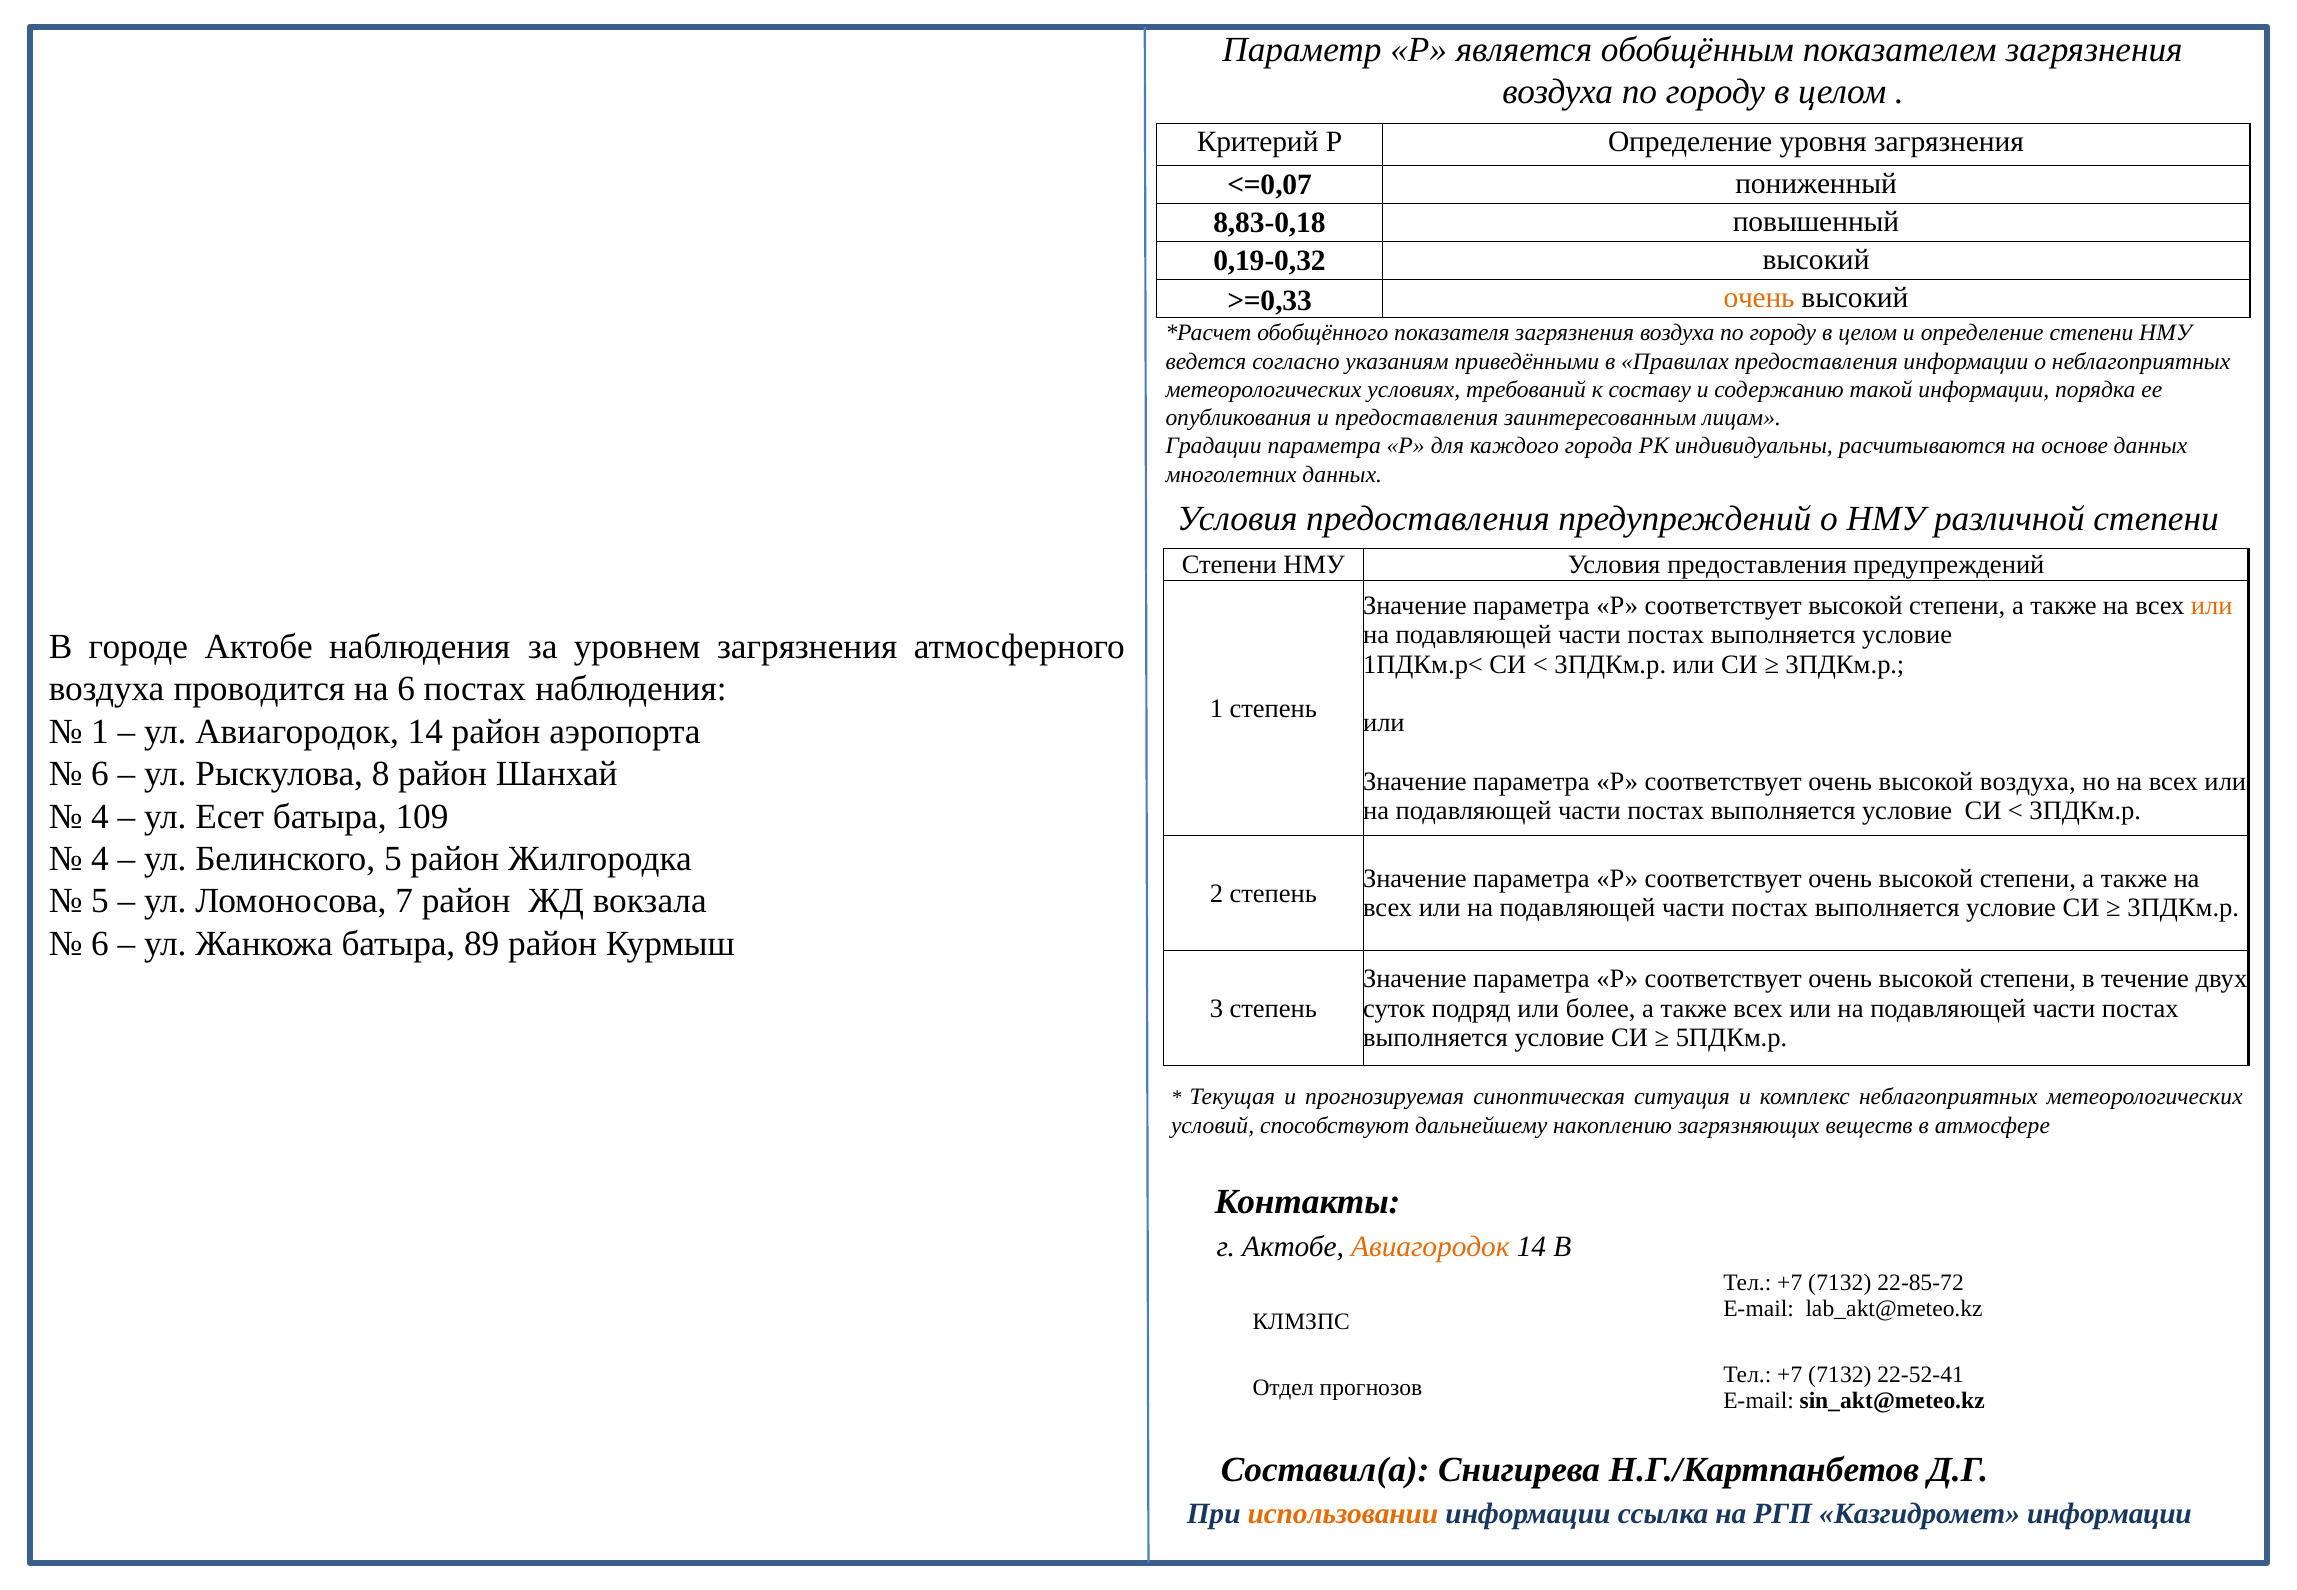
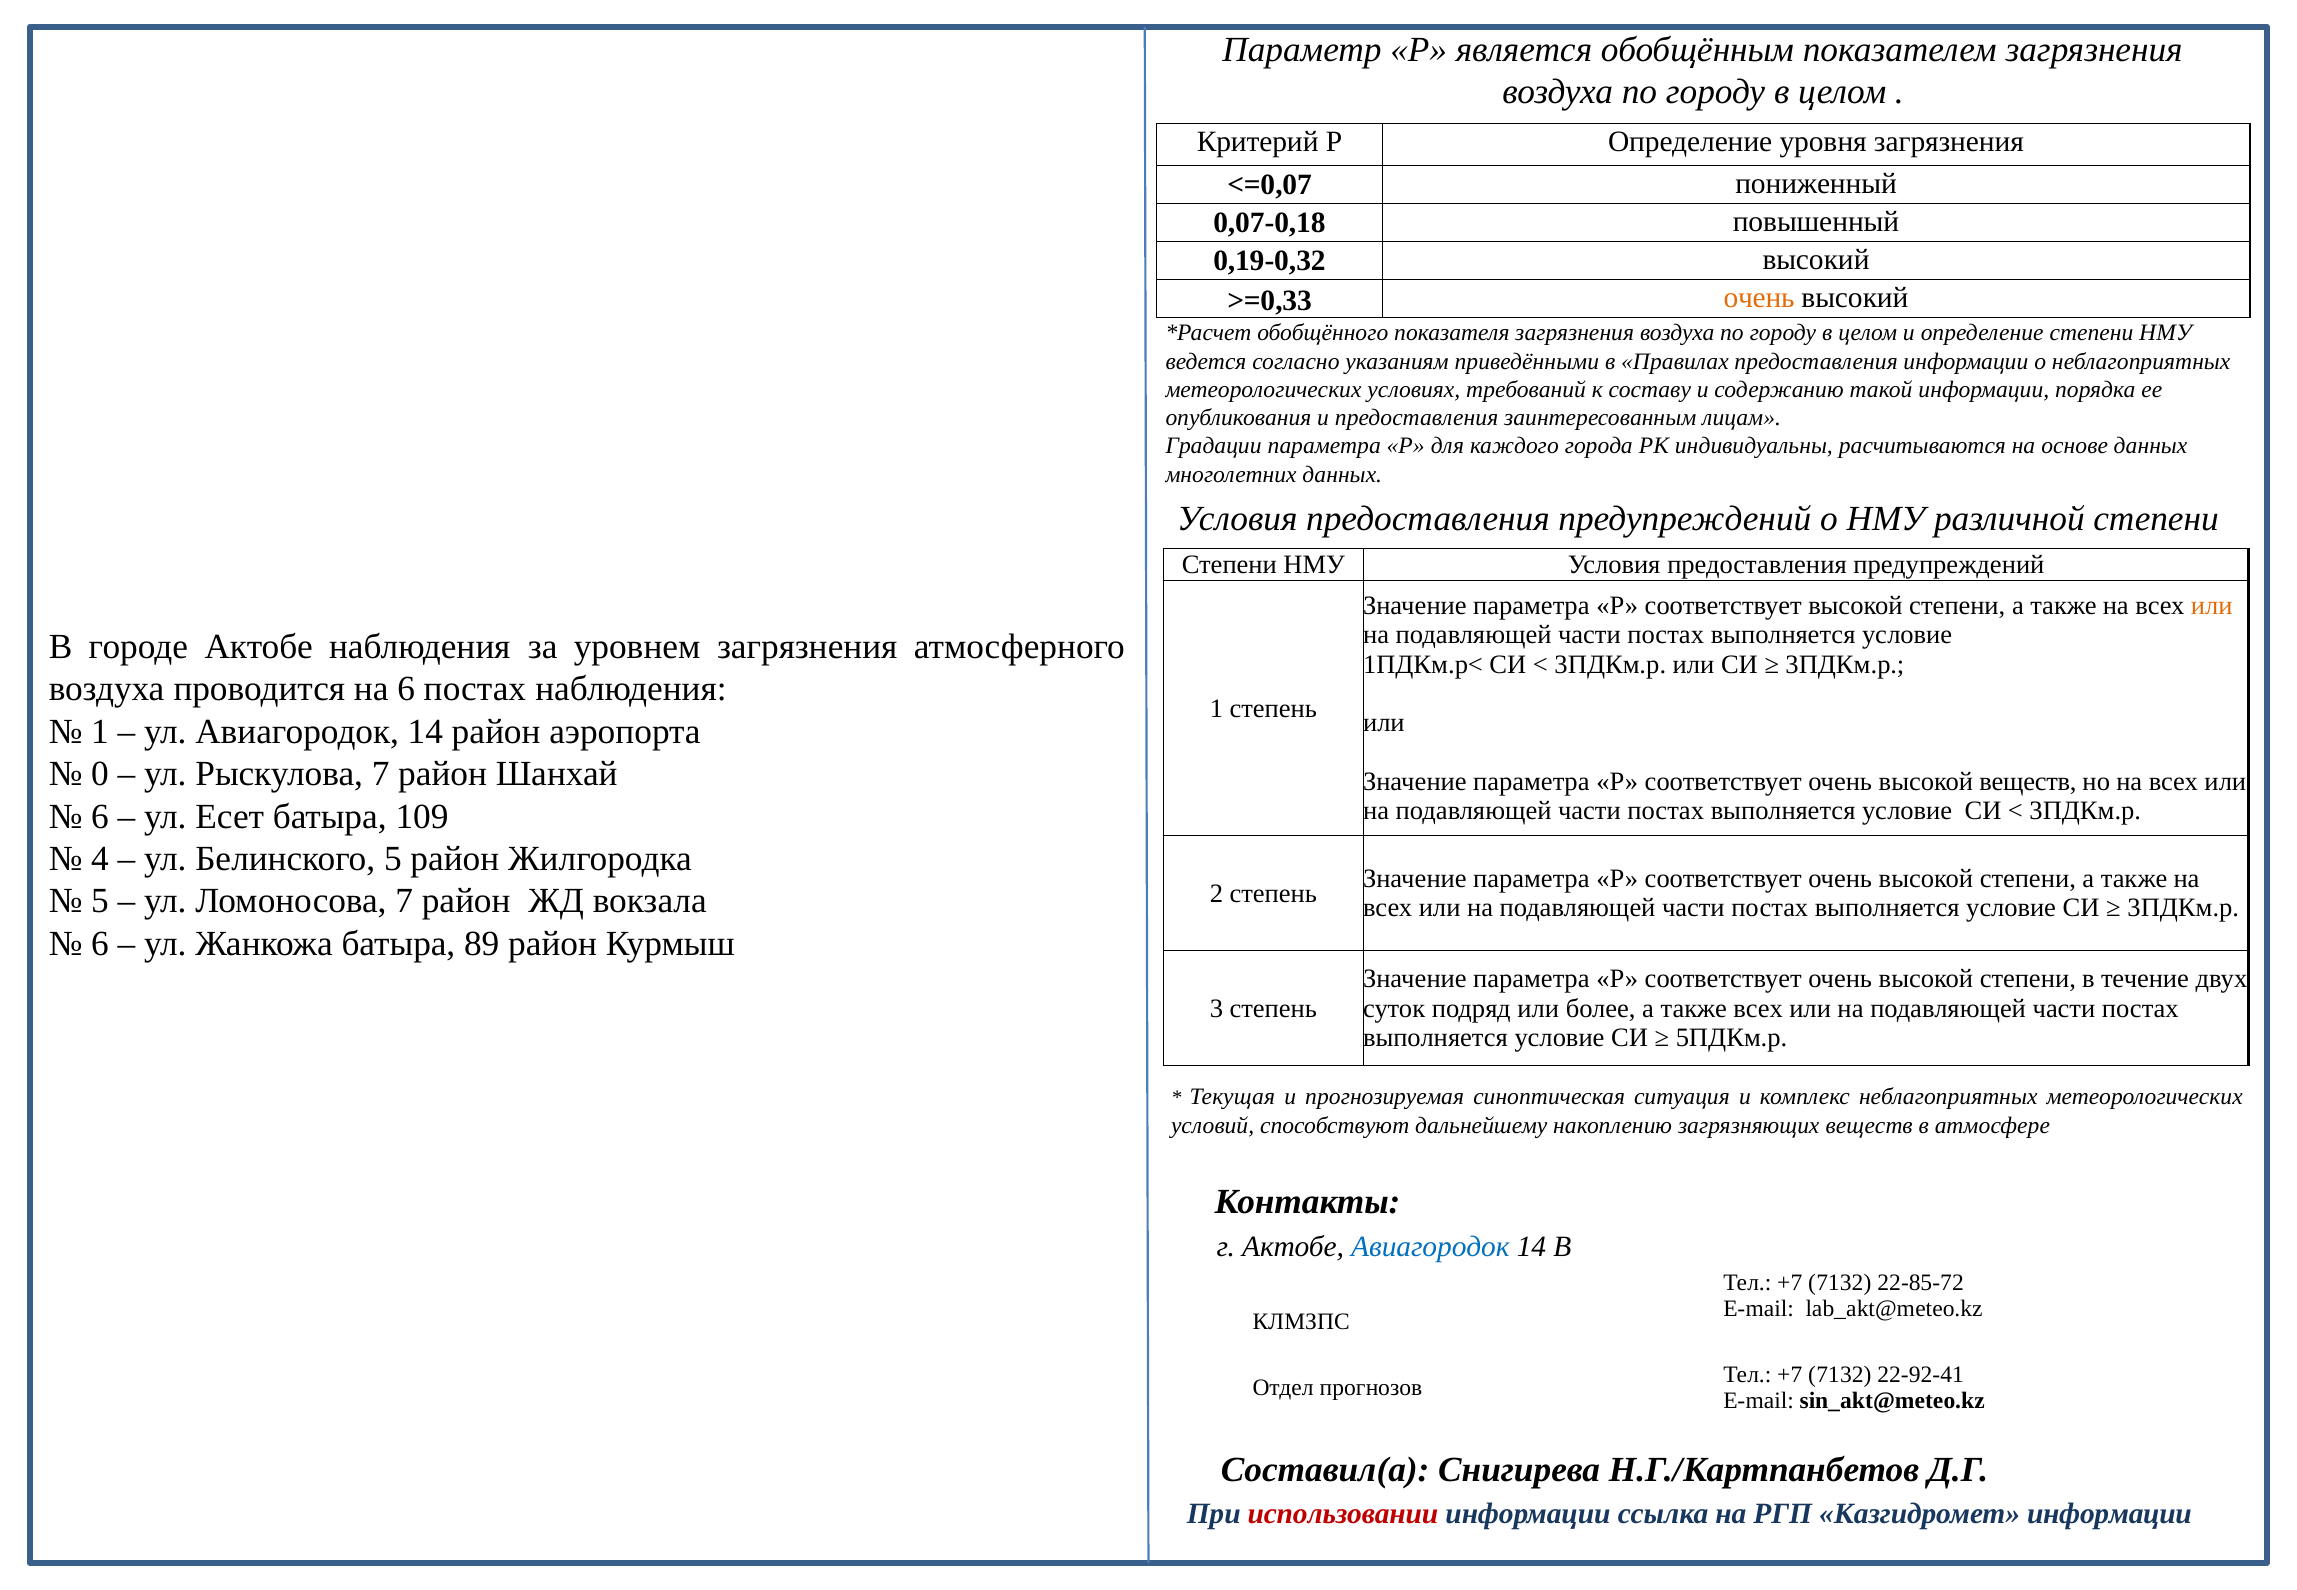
8,83-0,18: 8,83-0,18 -> 0,07-0,18 (1269, 223)
6: 6 -> 0 (100, 774)
Рыскулова 8: 8 -> 7 (381, 774)
высокой воздуха: воздуха -> веществ (2028, 782)
4: 4 -> 6 (100, 817)
Авиагородок colour: orange -> blue (1430, 1247)
22-52-41: 22-52-41 -> 22-92-41 (1921, 1374)
использовании colour: orange -> red (1343, 1514)
